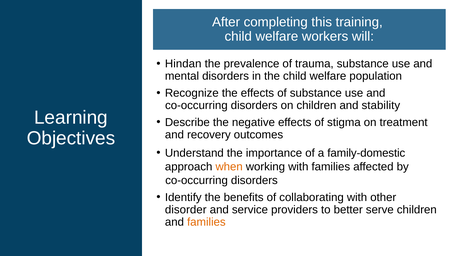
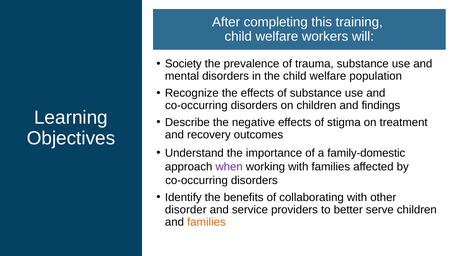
Hindan: Hindan -> Society (183, 64)
stability: stability -> findings (381, 105)
when colour: orange -> purple (229, 167)
